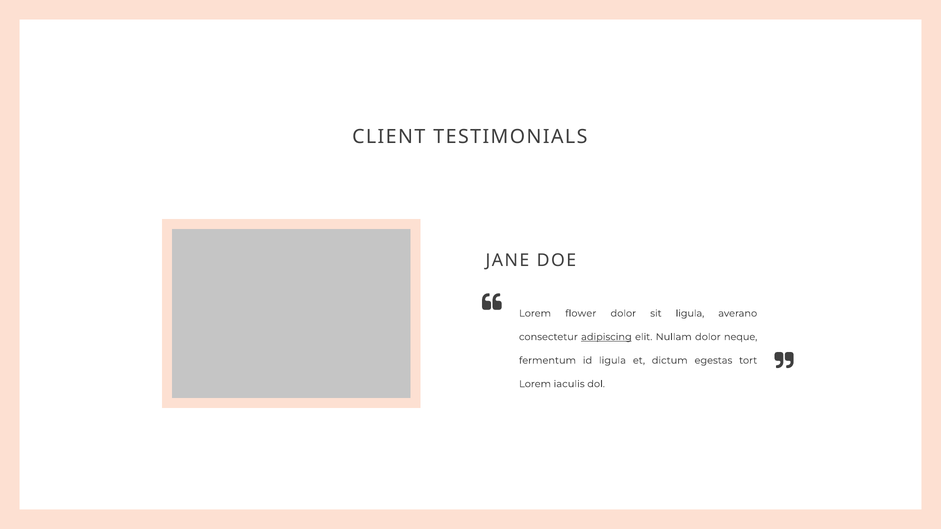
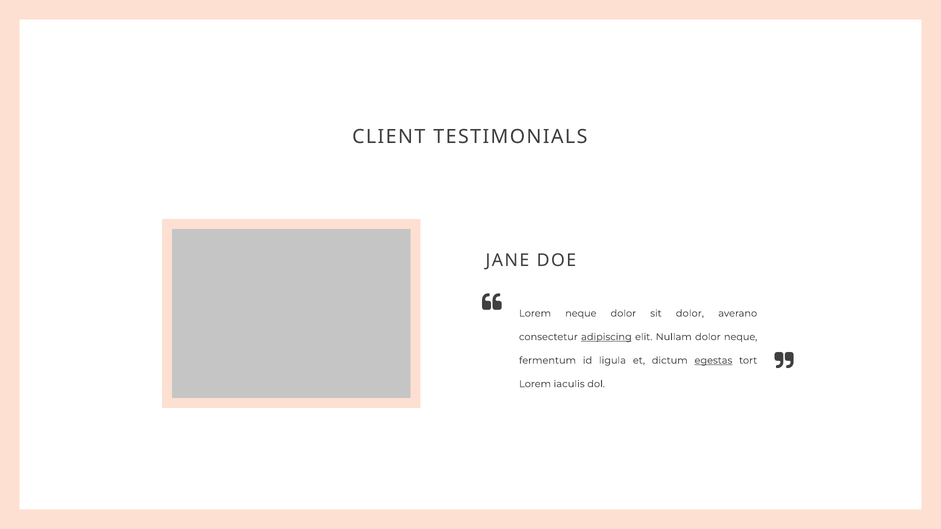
Lorem flower: flower -> neque (581, 314)
sit ligula: ligula -> dolor (690, 314)
egestas underline: none -> present (713, 361)
